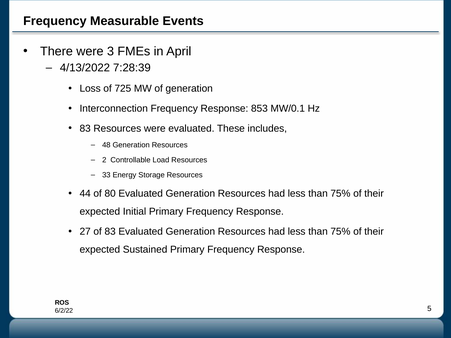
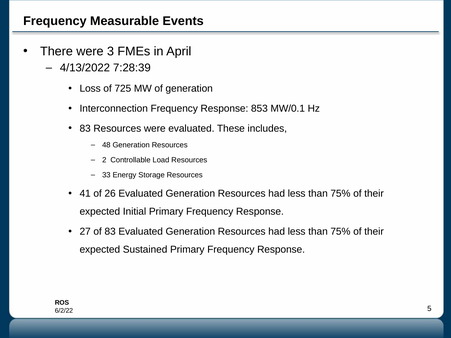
44: 44 -> 41 (85, 194)
80: 80 -> 26 (110, 194)
